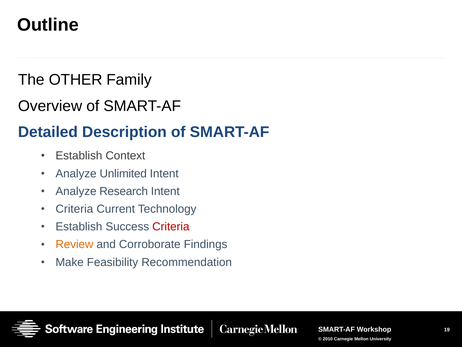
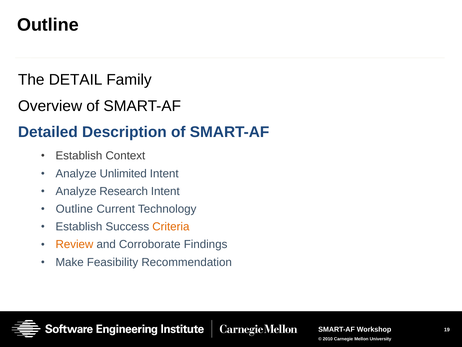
OTHER: OTHER -> DETAIL (76, 80)
Criteria: Criteria -> Outline (74, 209)
Criteria colour: red -> orange (171, 226)
